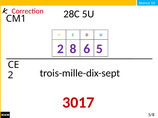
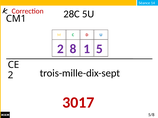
6: 6 -> 1 (87, 49)
